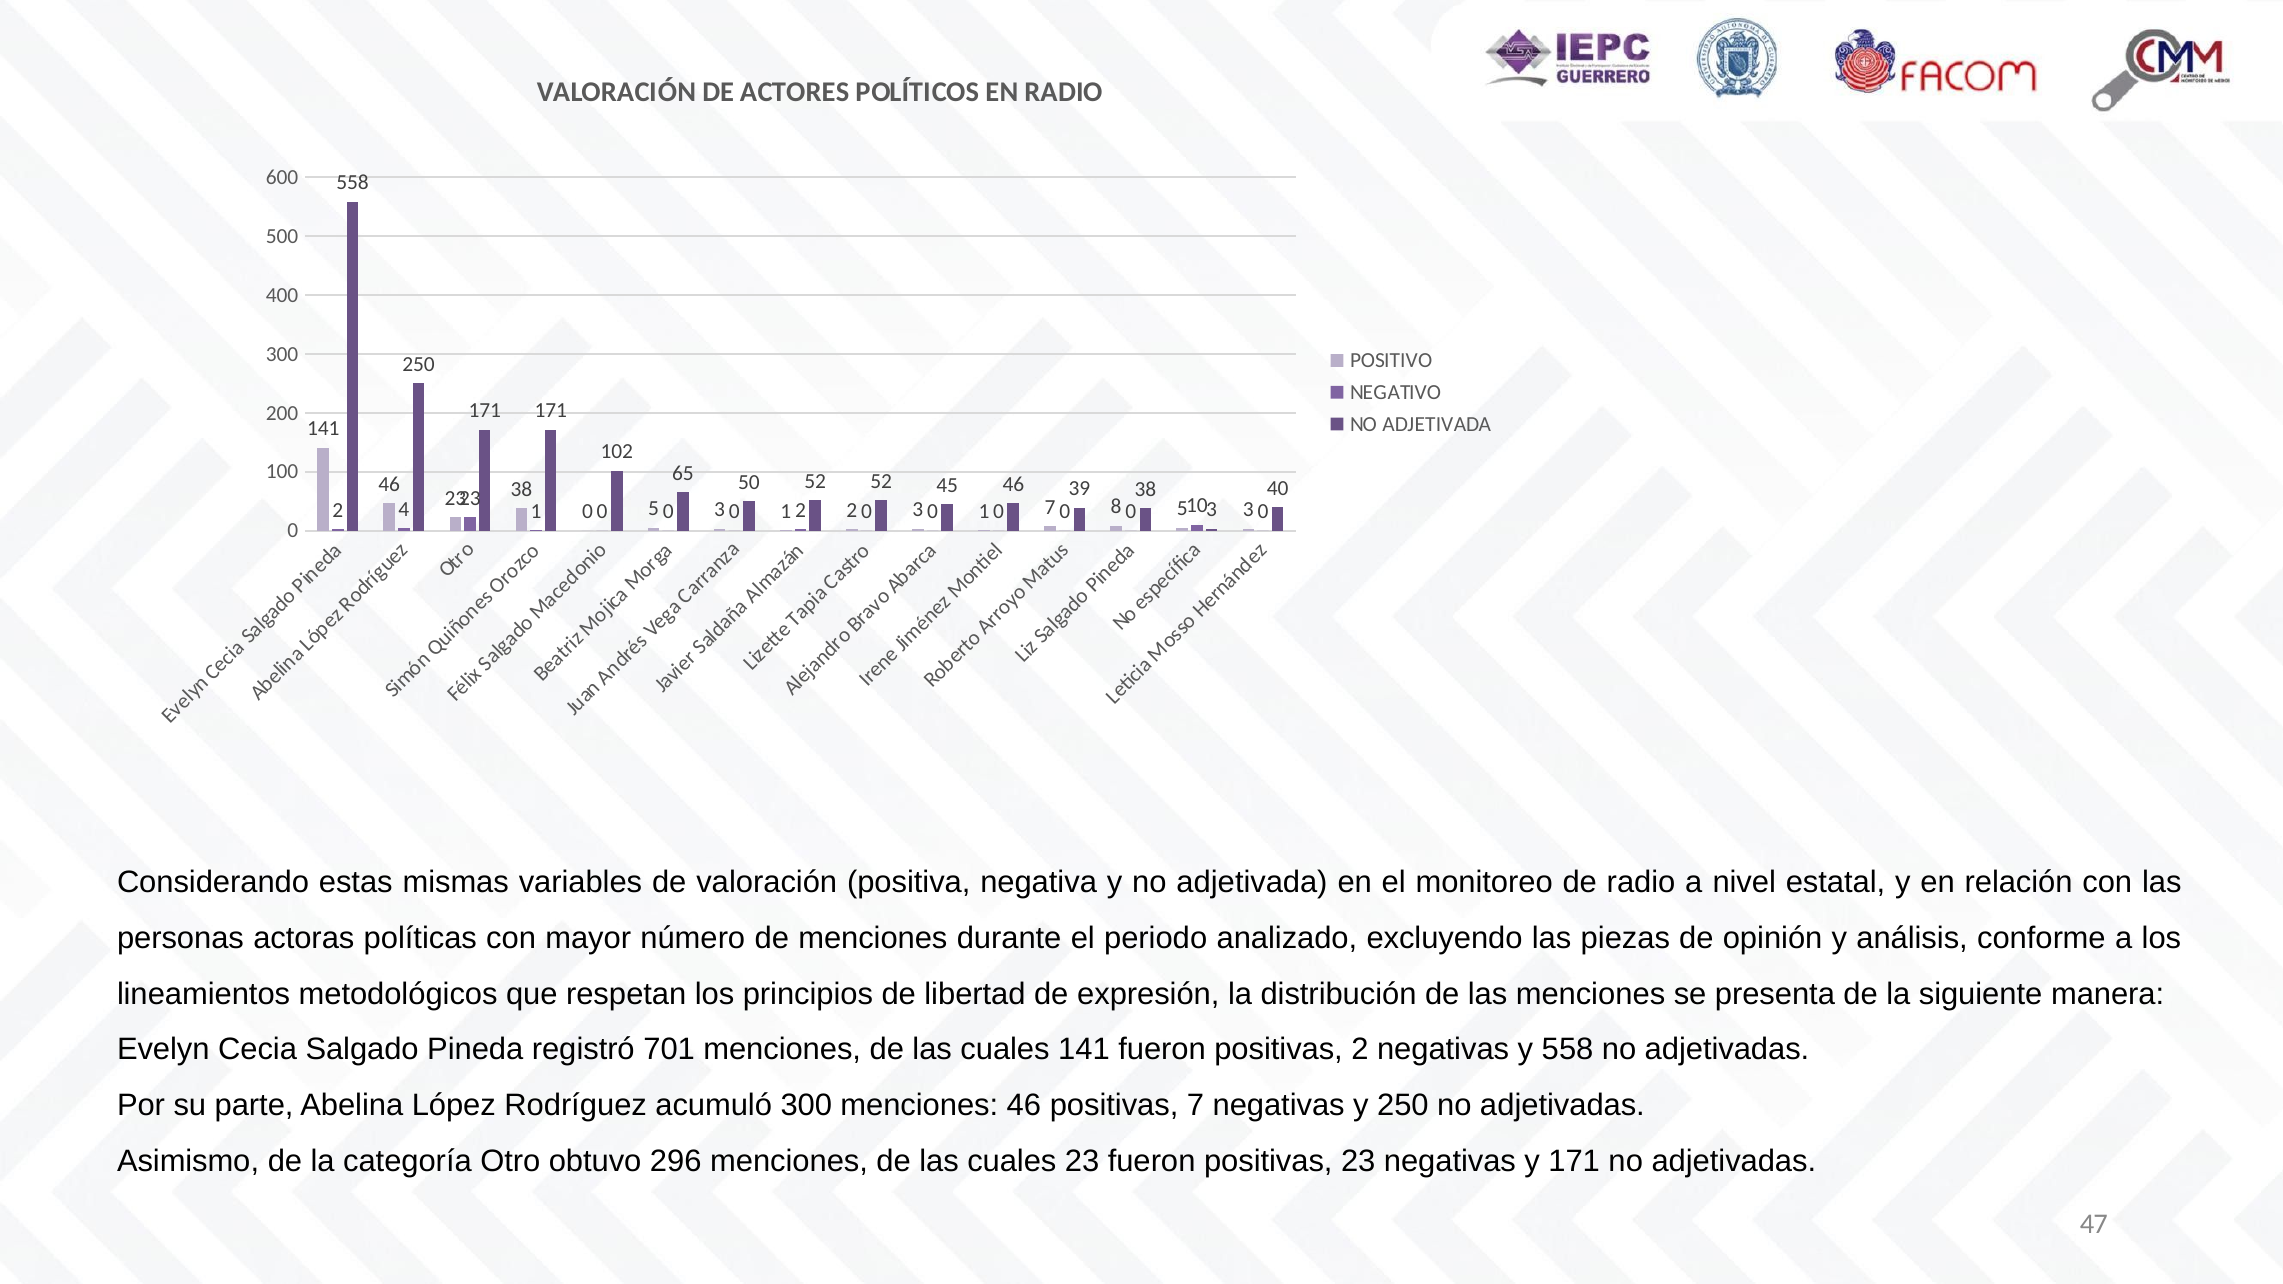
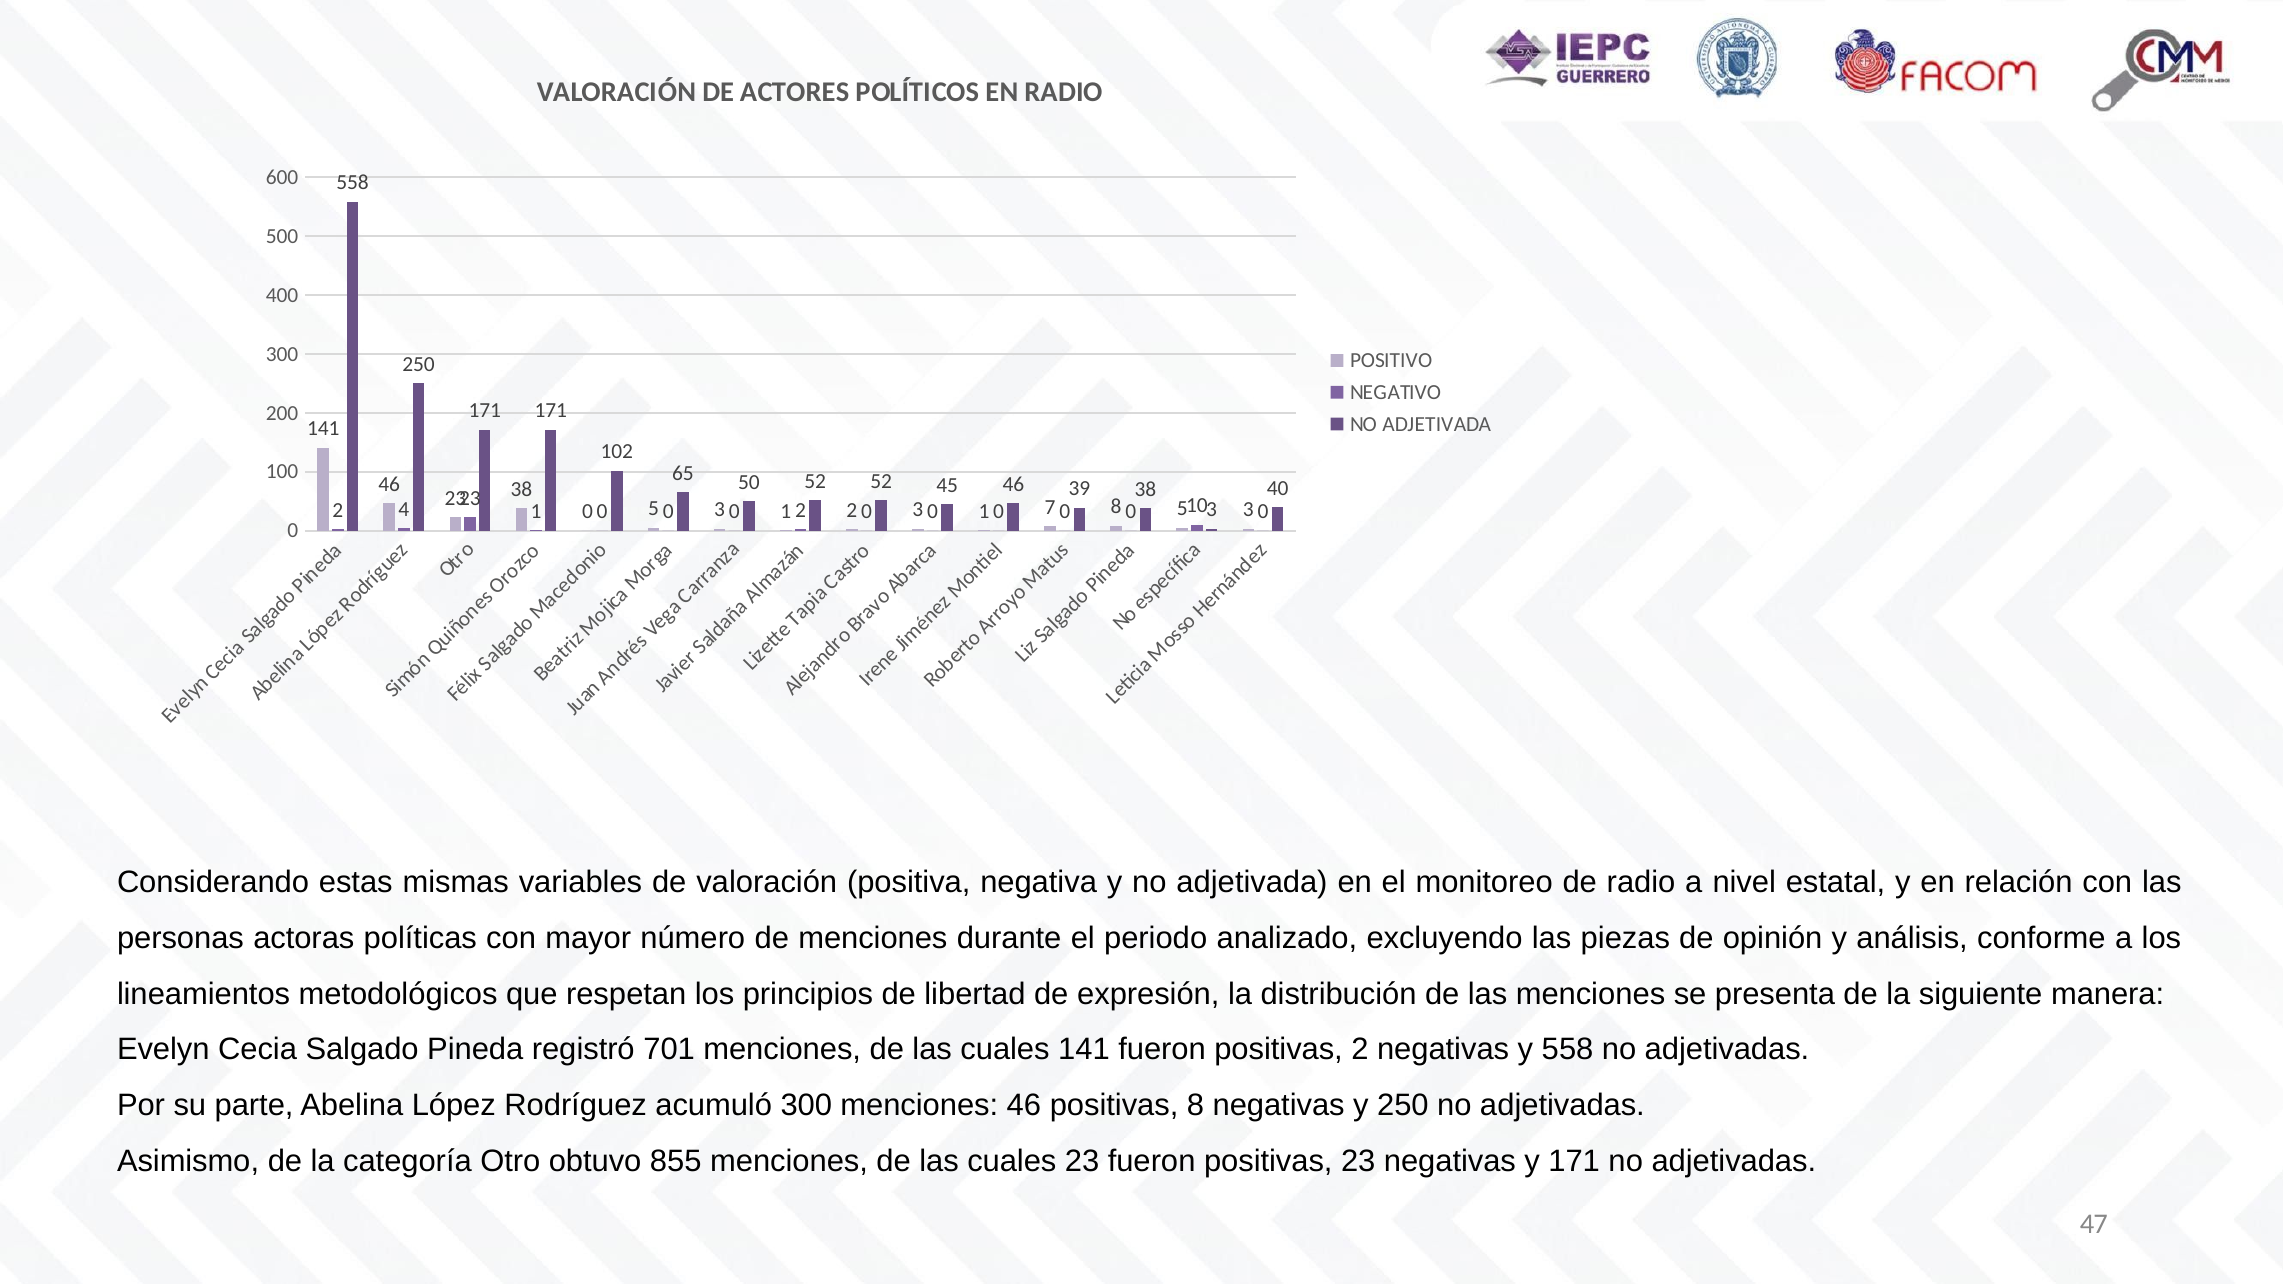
positivas 7: 7 -> 8 (1196, 1105)
296: 296 -> 855 (676, 1161)
